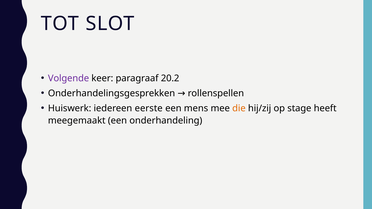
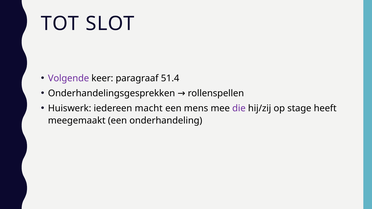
20.2: 20.2 -> 51.4 (170, 78)
eerste: eerste -> macht (149, 108)
die colour: orange -> purple (239, 108)
